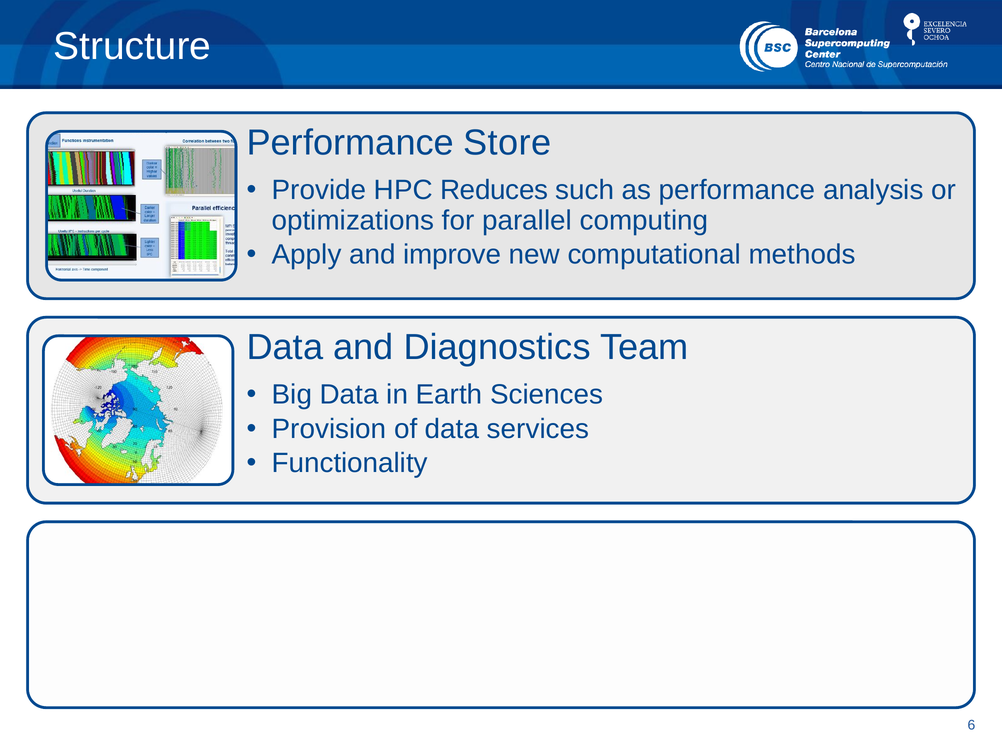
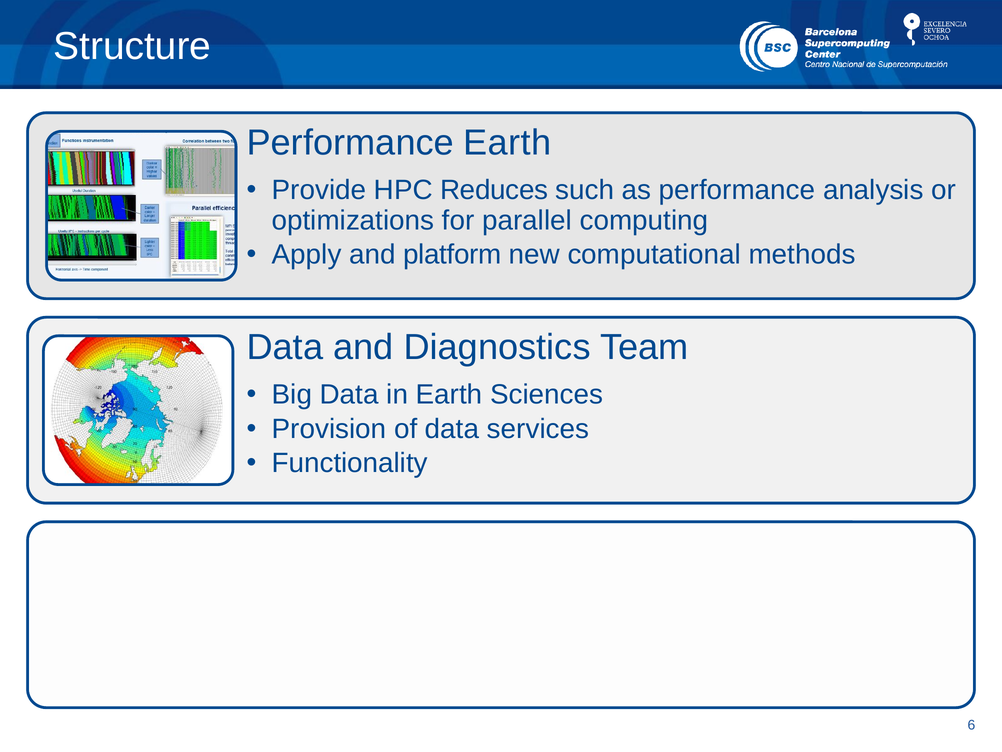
Performance Store: Store -> Earth (507, 143)
improve: improve -> platform (452, 254)
